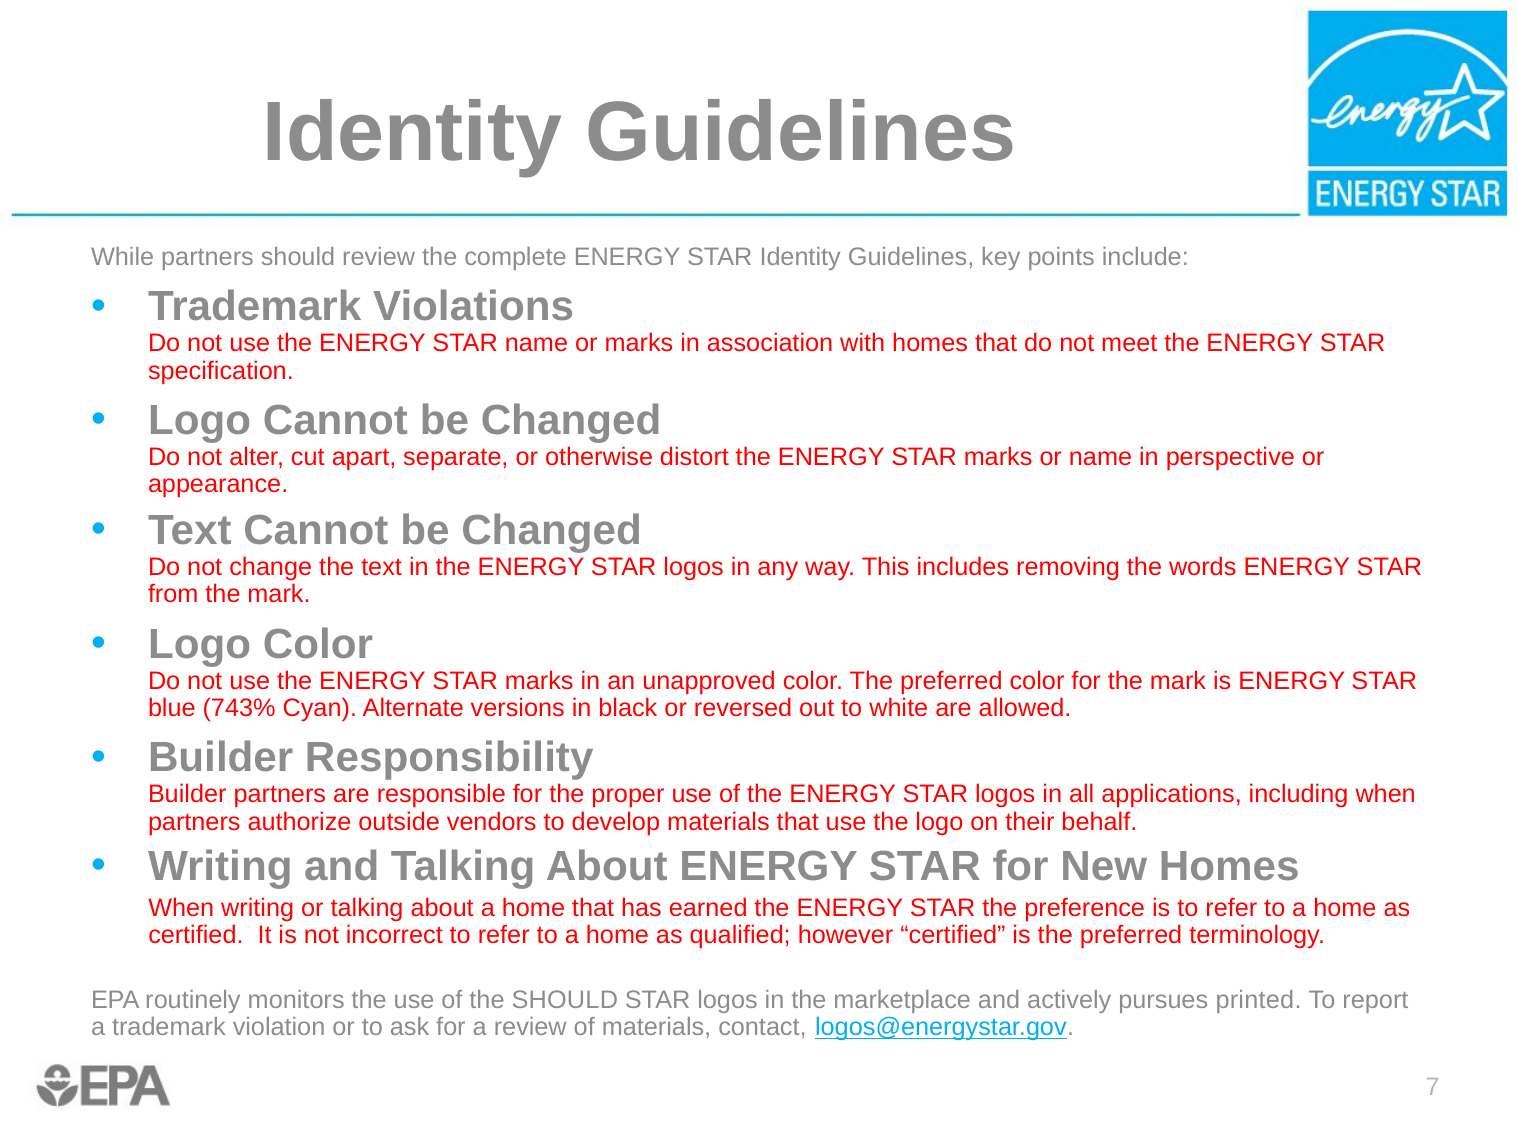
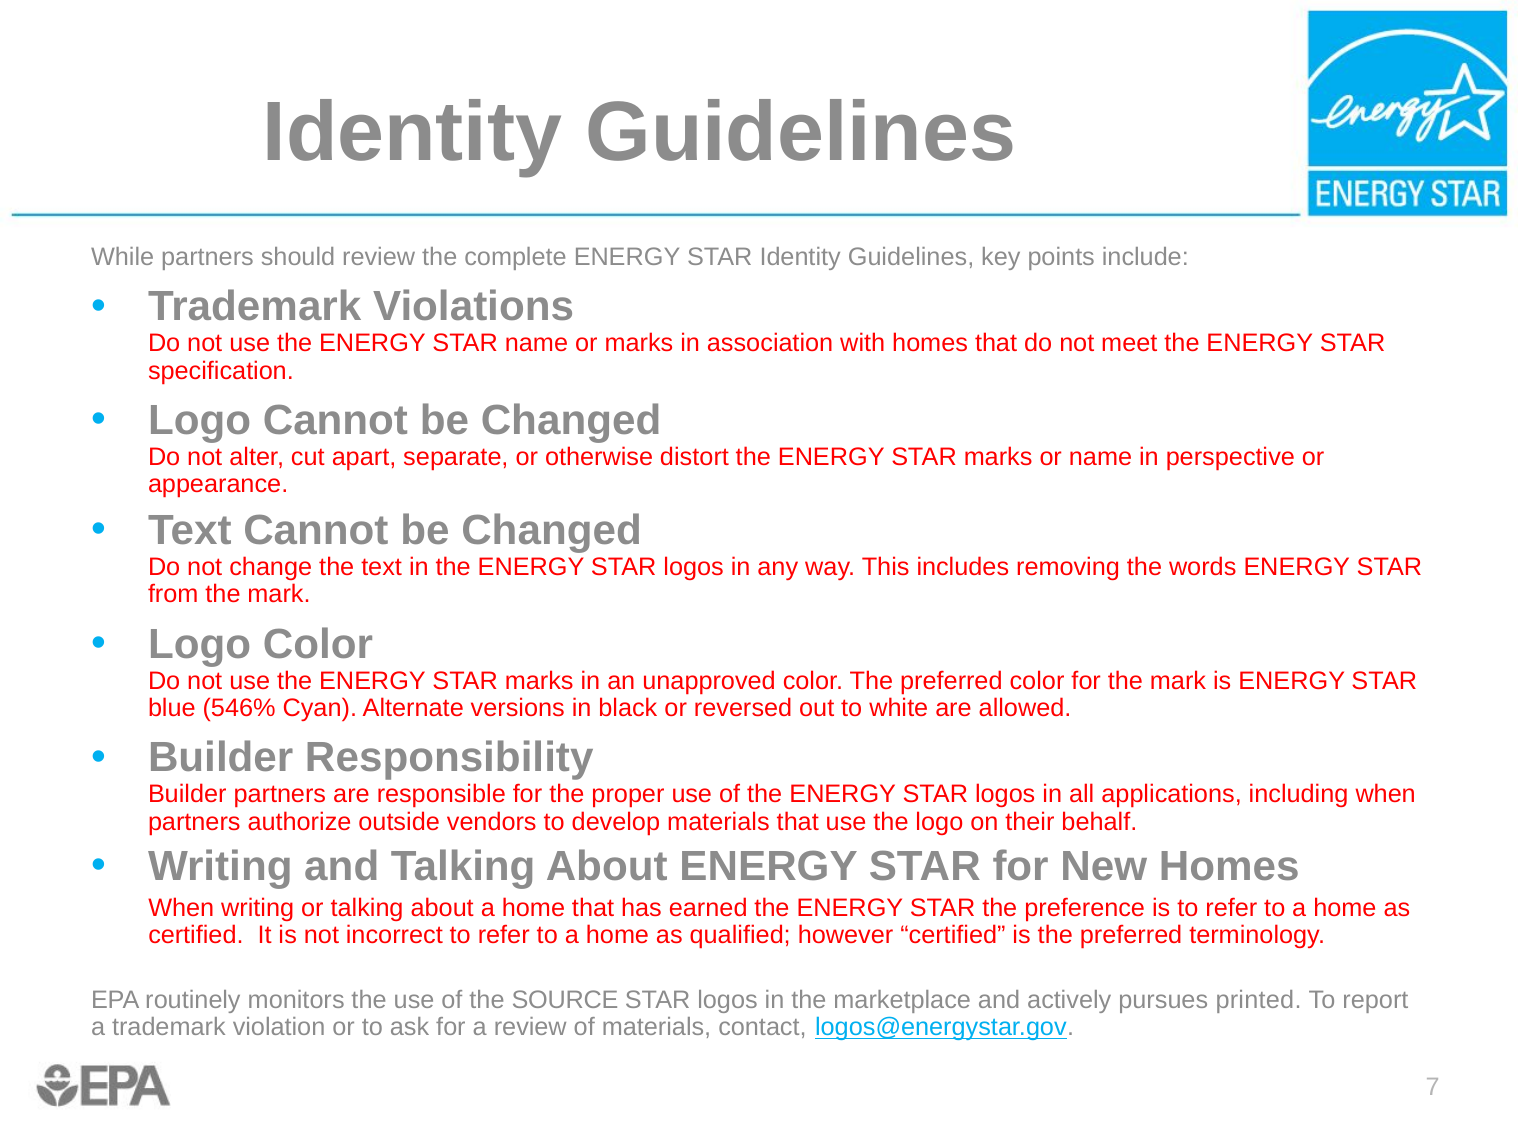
743%: 743% -> 546% (239, 709)
the SHOULD: SHOULD -> SOURCE (565, 1001)
